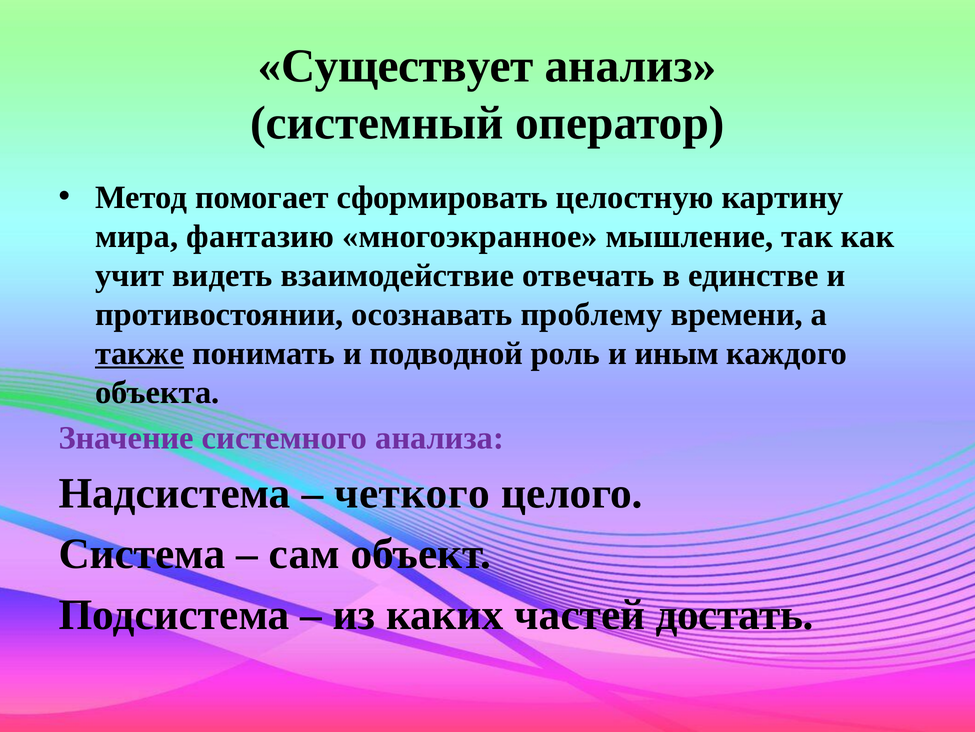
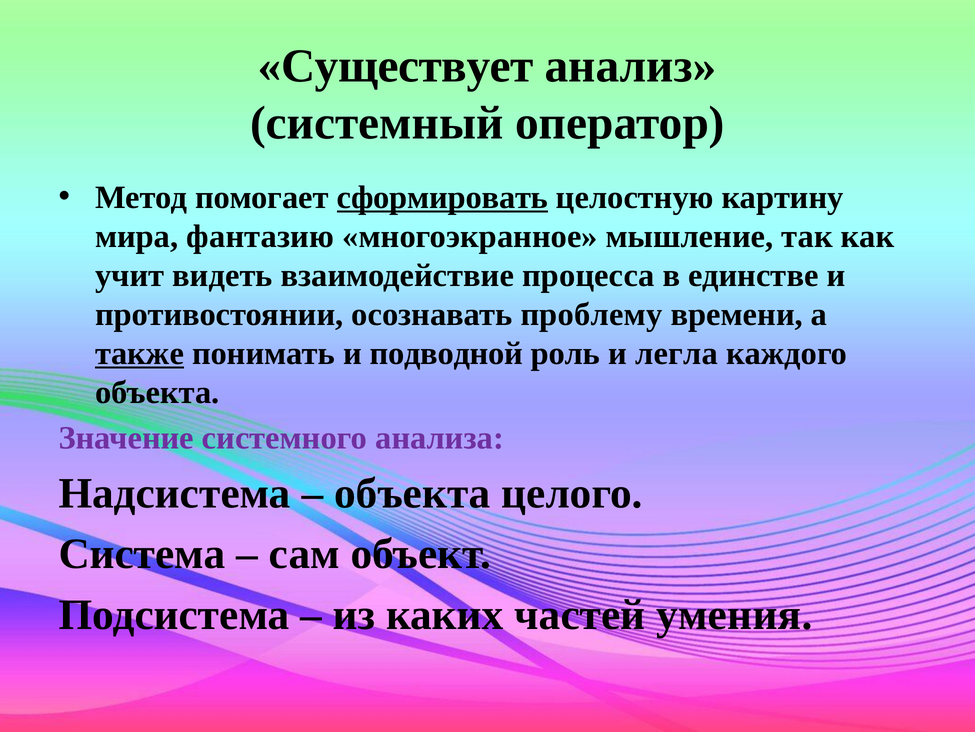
сформировать underline: none -> present (442, 197)
отвечать: отвечать -> процесса (588, 275)
иным: иным -> легла (677, 353)
четкого: четкого -> объекта (412, 493)
достать: достать -> умения (734, 614)
